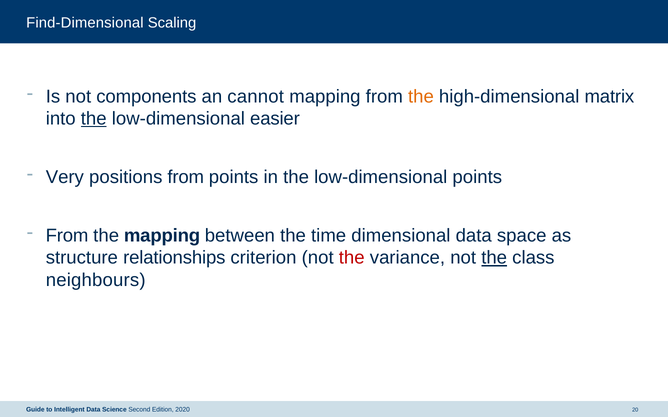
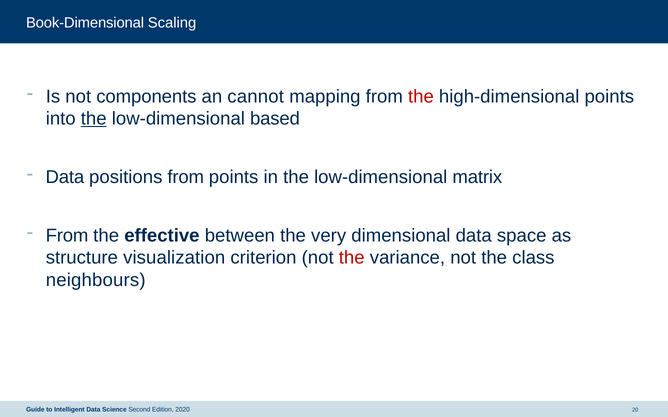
Find-Dimensional: Find-Dimensional -> Book-Dimensional (85, 23)
the colour: orange -> red (421, 97)
high-dimensional matrix: matrix -> points (609, 97)
easier: easier -> based (275, 119)
Very: Very -> Data (65, 177)
low-dimensional points: points -> matrix (477, 177)
the mapping: mapping -> effective (162, 236)
time: time -> very (329, 236)
relationships: relationships -> visualization (174, 258)
the underline: present -> none (494, 258)
